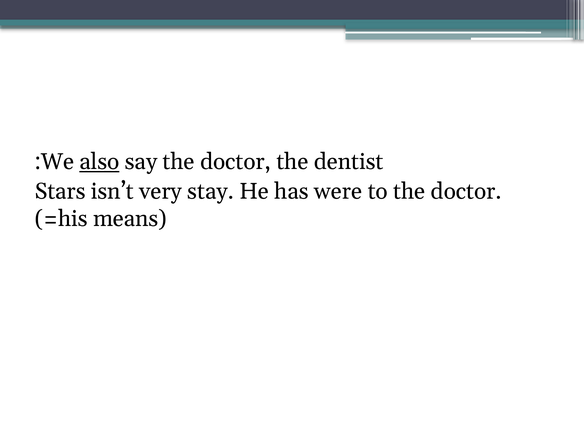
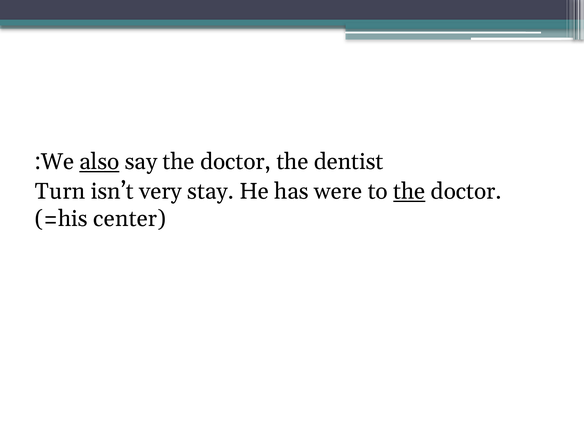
Stars: Stars -> Turn (60, 191)
the underline: none -> present (409, 191)
means: means -> center (130, 219)
